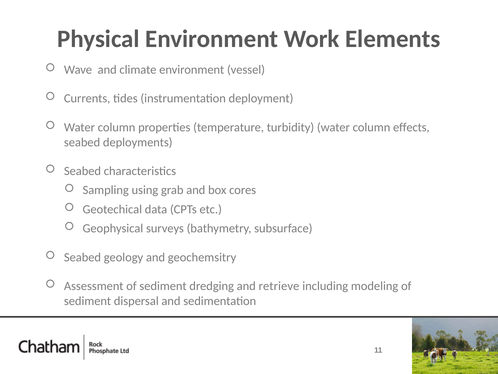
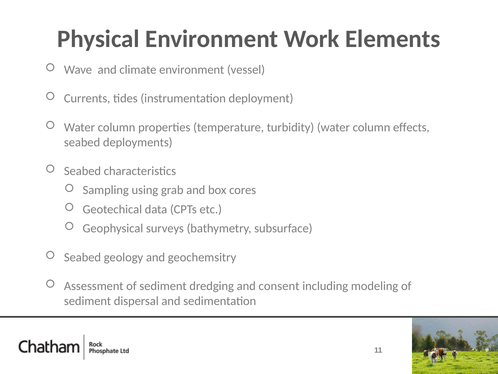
retrieve: retrieve -> consent (279, 286)
